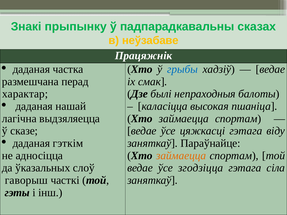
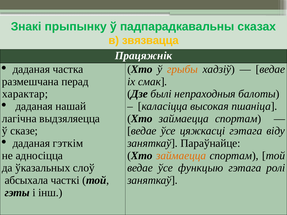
неўзабаве: неўзабаве -> звязвацца (150, 40)
грыбы colour: blue -> orange (182, 69)
згодзіцца: згодзіцца -> функцыю (201, 168)
сіла: сіла -> ролі (276, 168)
гаворыш: гаворыш -> абсыхала (26, 180)
